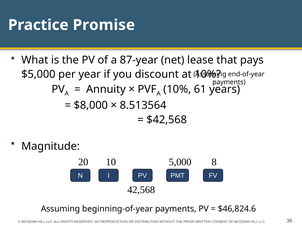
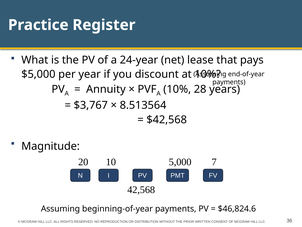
Promise: Promise -> Register (104, 25)
87-year: 87-year -> 24-year (139, 60)
61: 61 -> 28 (200, 89)
$8,000: $8,000 -> $3,767 (91, 105)
8: 8 -> 7 (214, 162)
